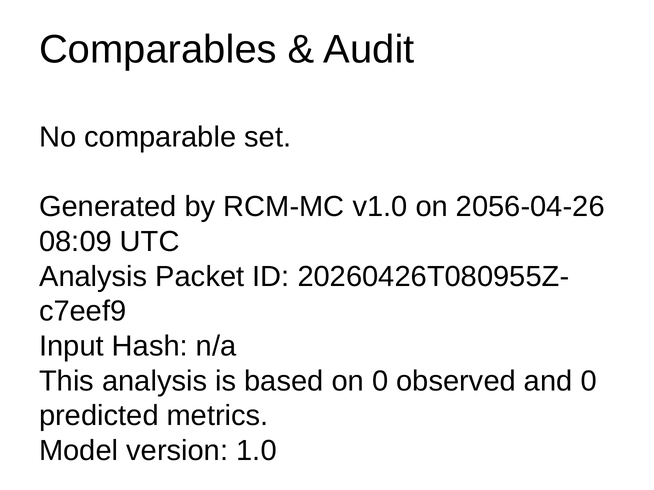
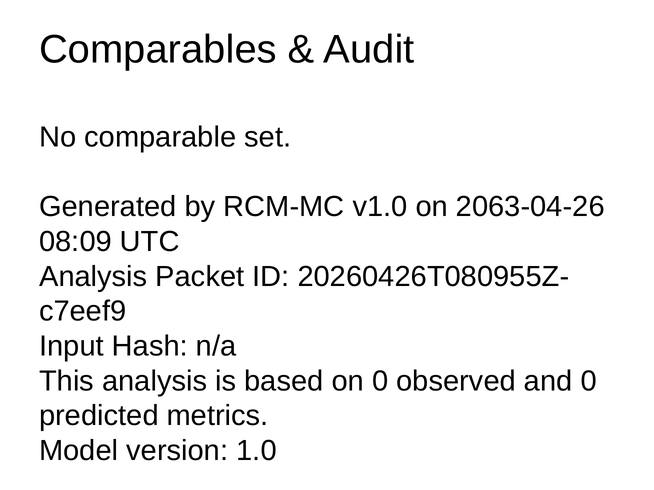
2056-04-26: 2056-04-26 -> 2063-04-26 (530, 207)
